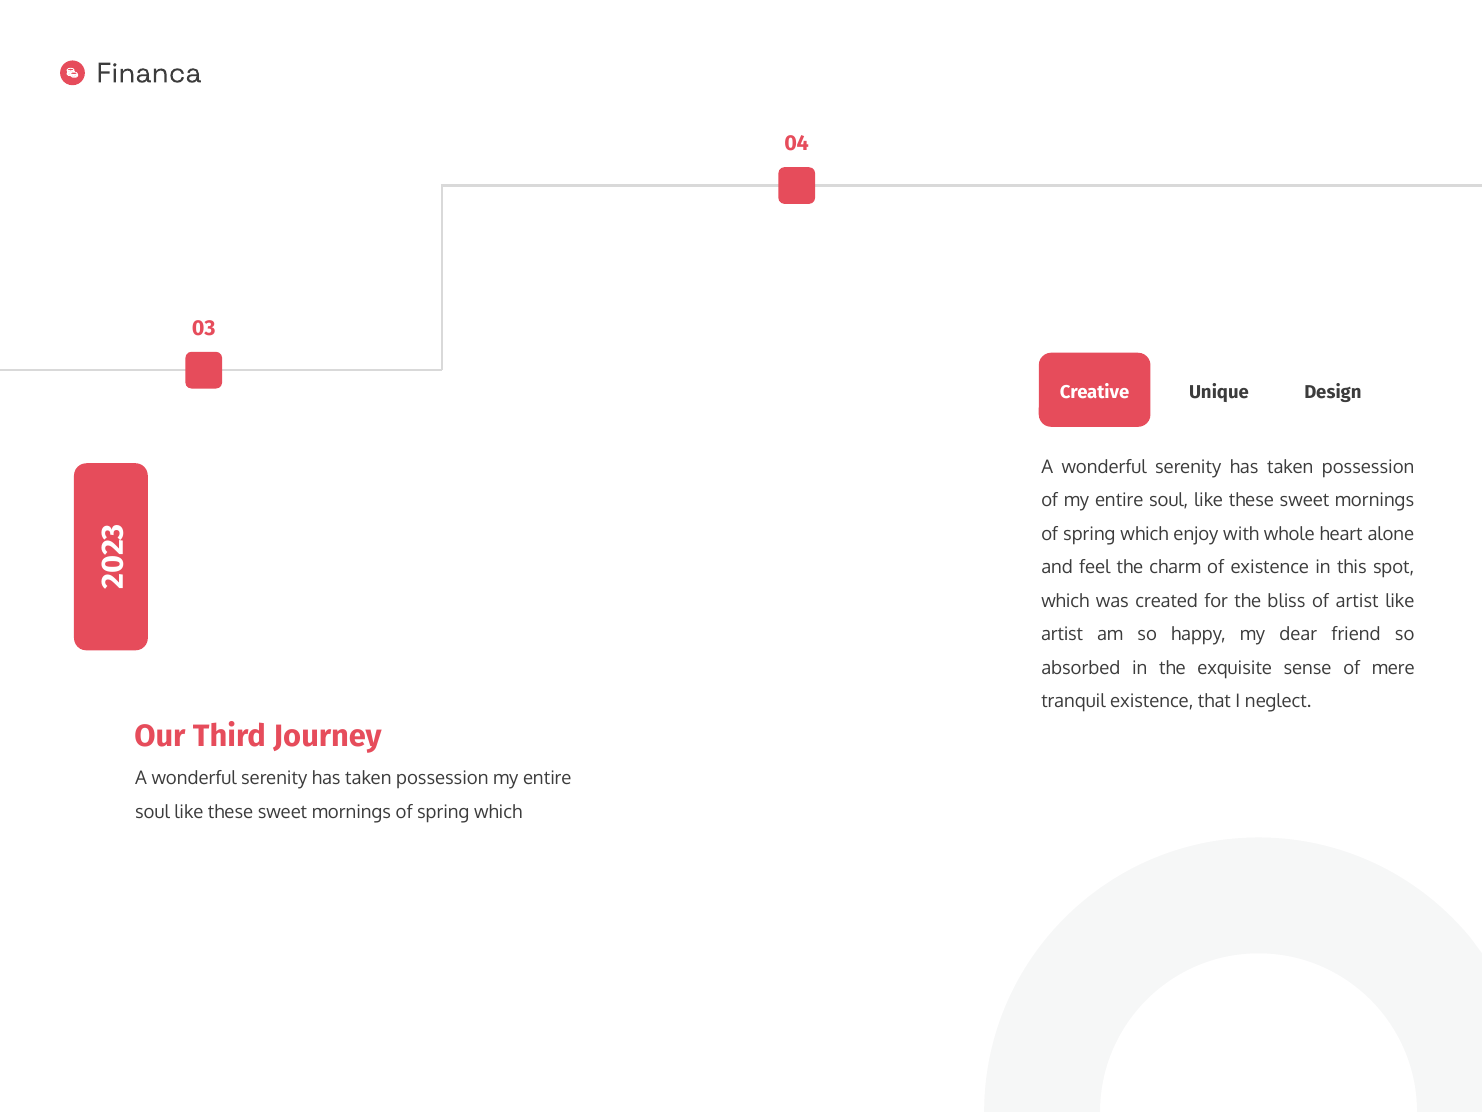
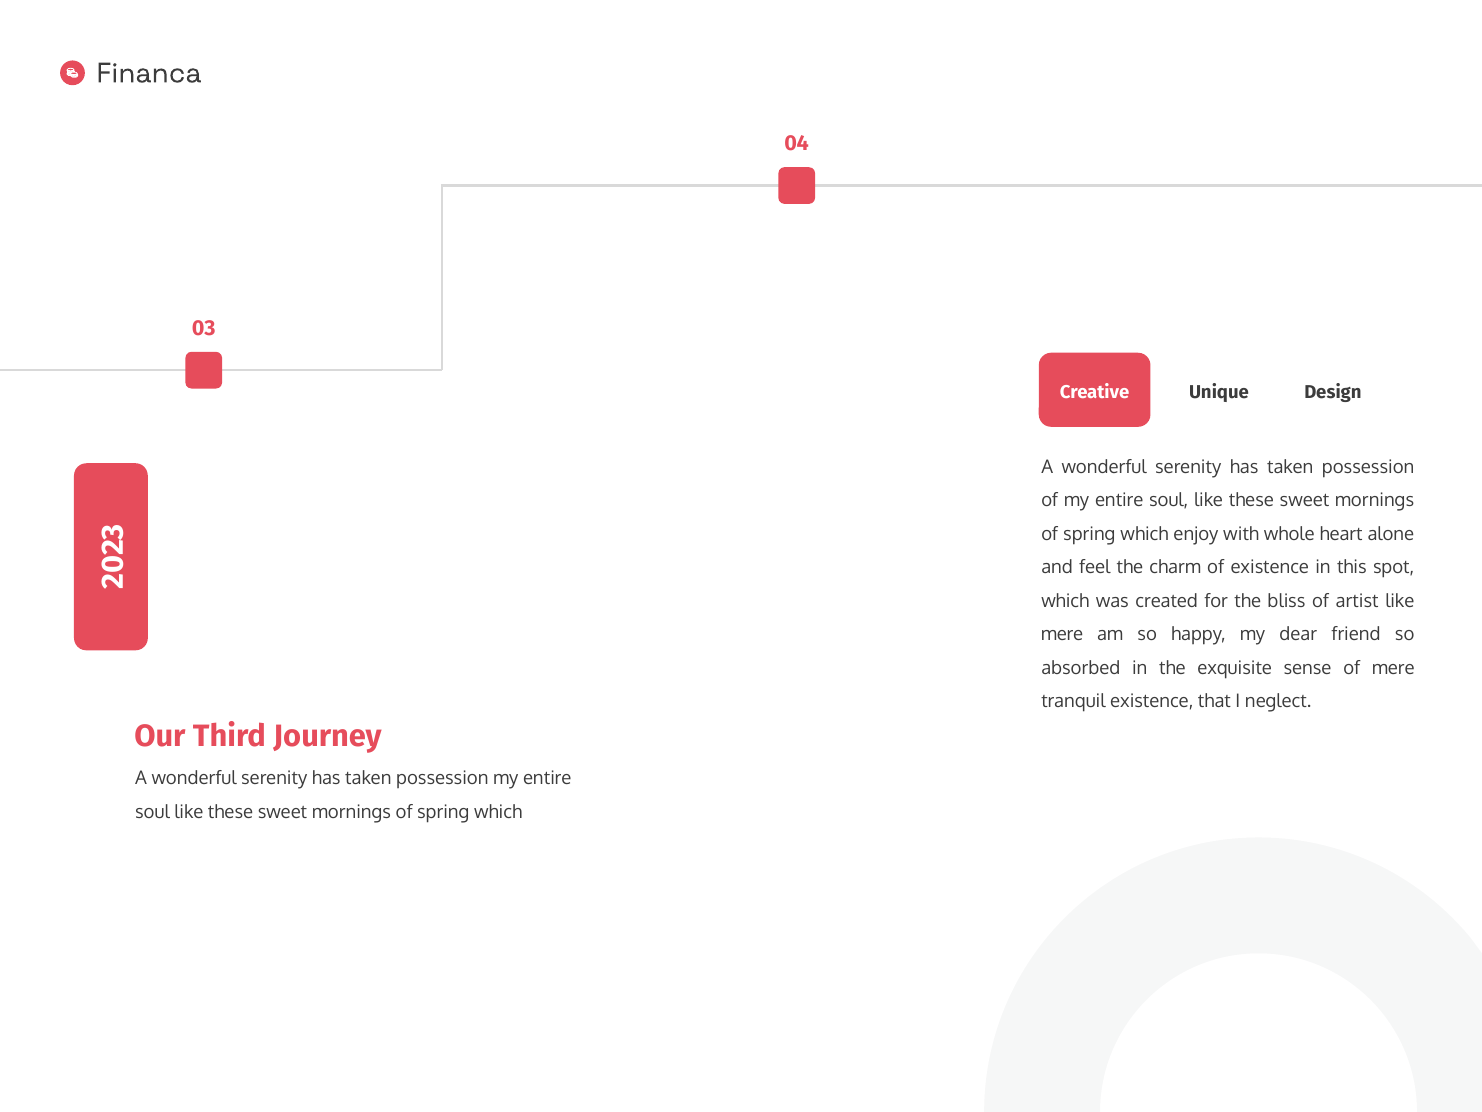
artist: artist -> mere (1062, 634)
